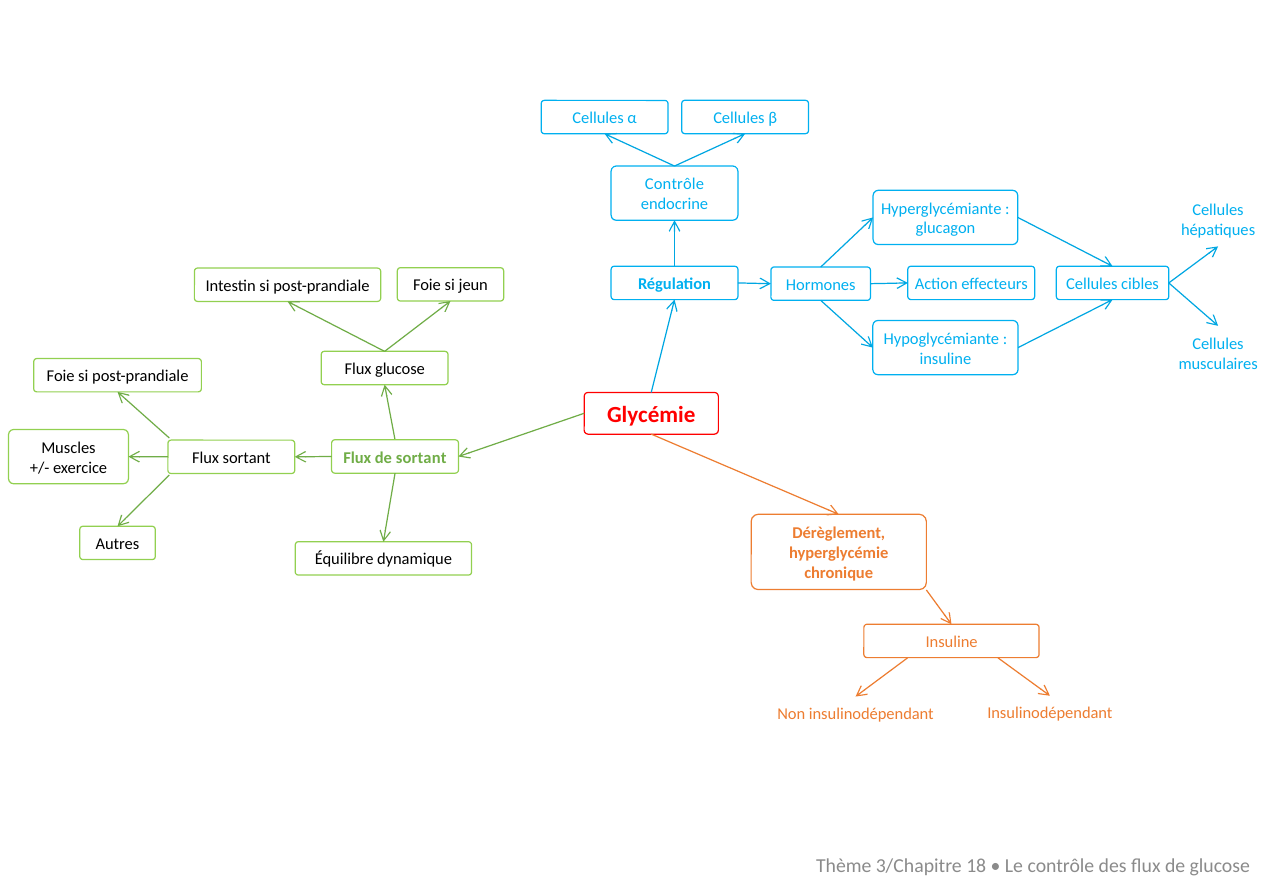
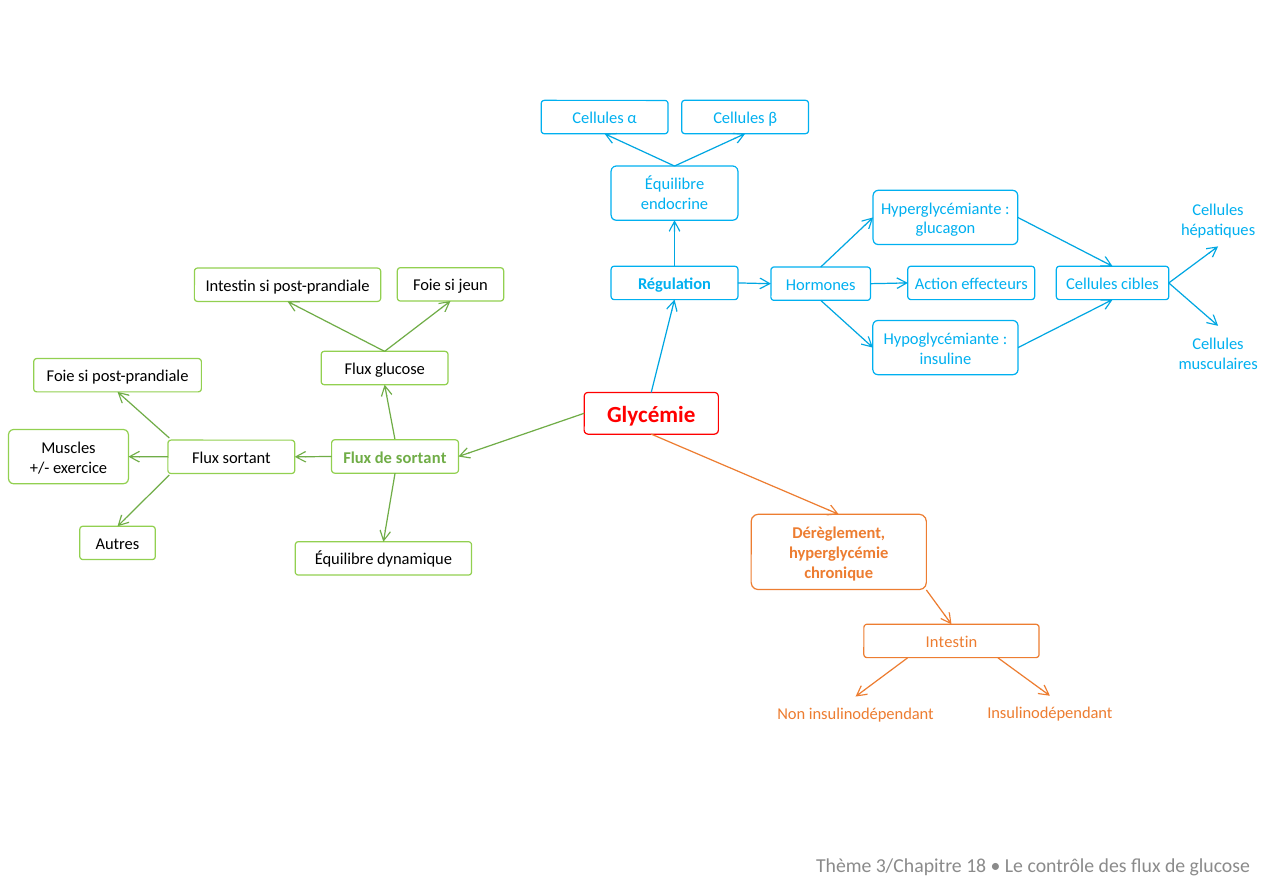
Contrôle: Contrôle -> Équilibre (675, 184)
Insuline: Insuline -> Intestin (951, 642)
